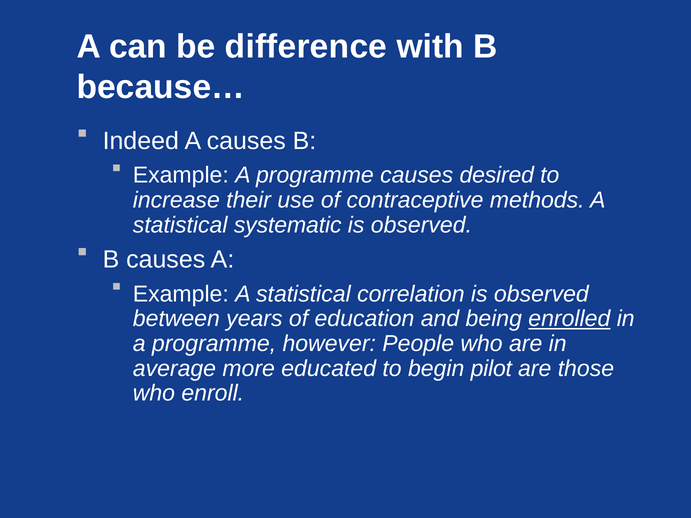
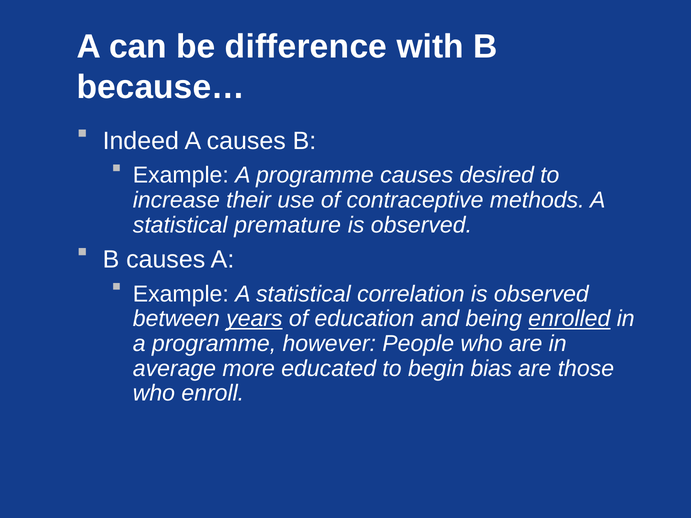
systematic: systematic -> premature (288, 225)
years underline: none -> present (254, 319)
pilot: pilot -> bias (491, 369)
